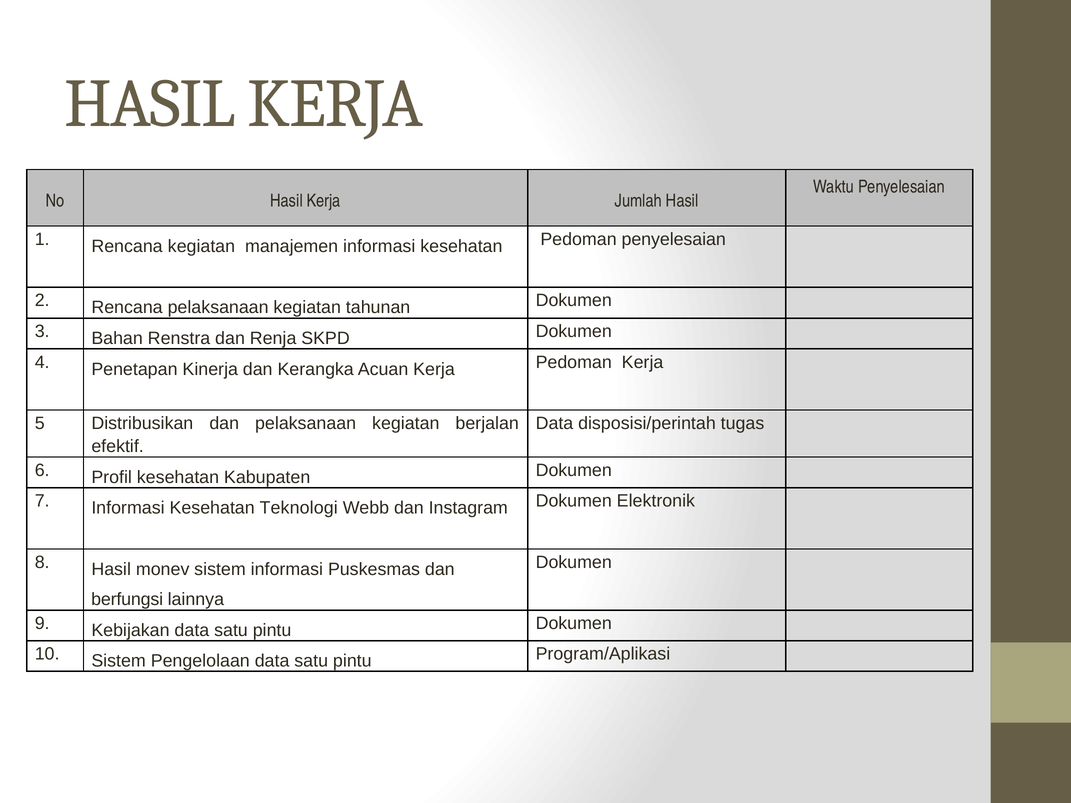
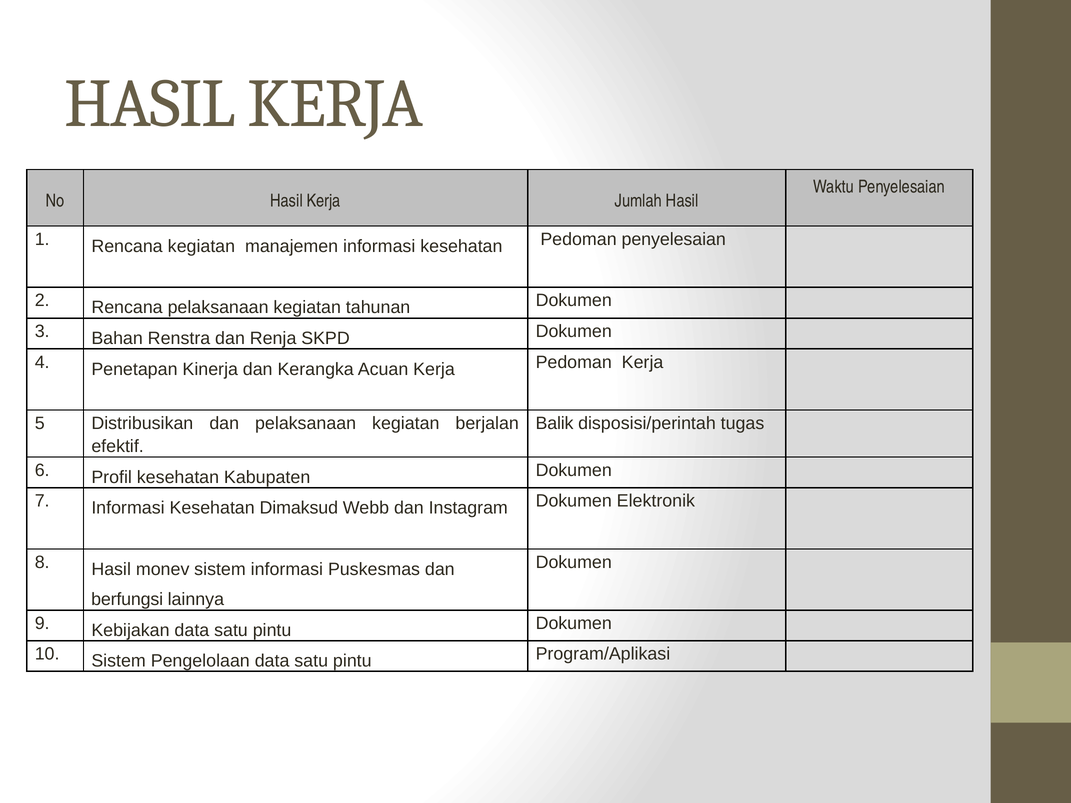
Data: Data -> Balik (555, 424)
Teknologi: Teknologi -> Dimaksud (299, 508)
